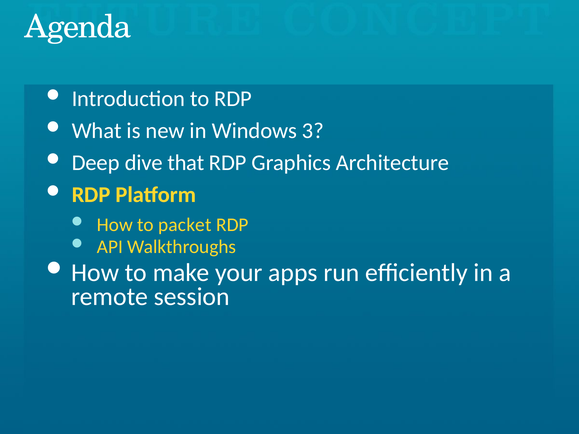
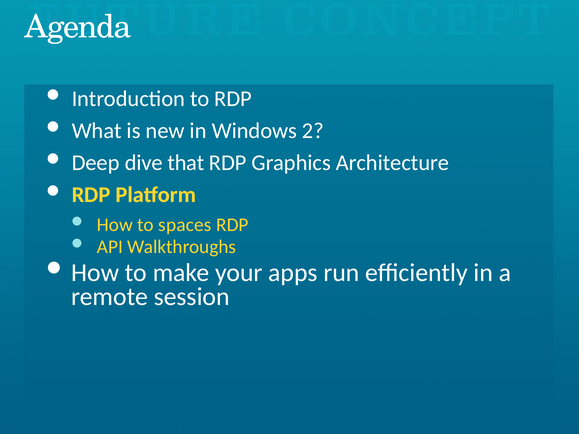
3: 3 -> 2 (313, 131)
packet: packet -> spaces (185, 225)
